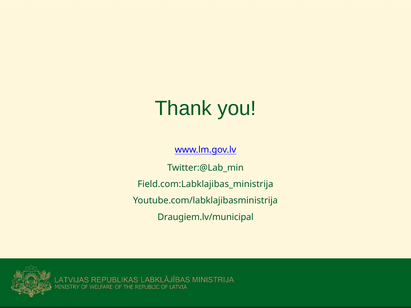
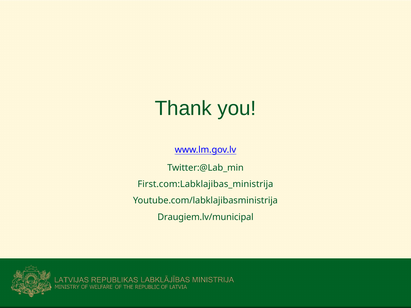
Field.com:Labklajibas_ministrija: Field.com:Labklajibas_ministrija -> First.com:Labklajibas_ministrija (205, 184)
